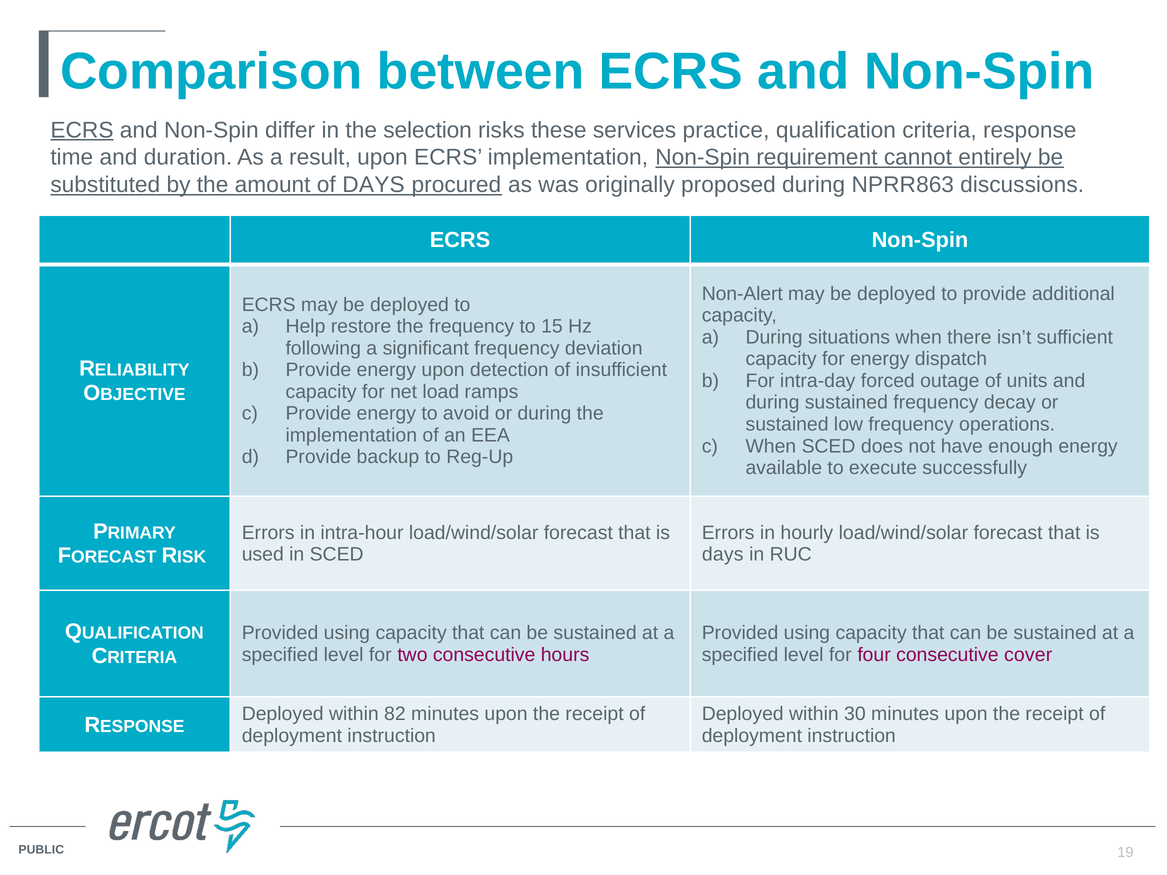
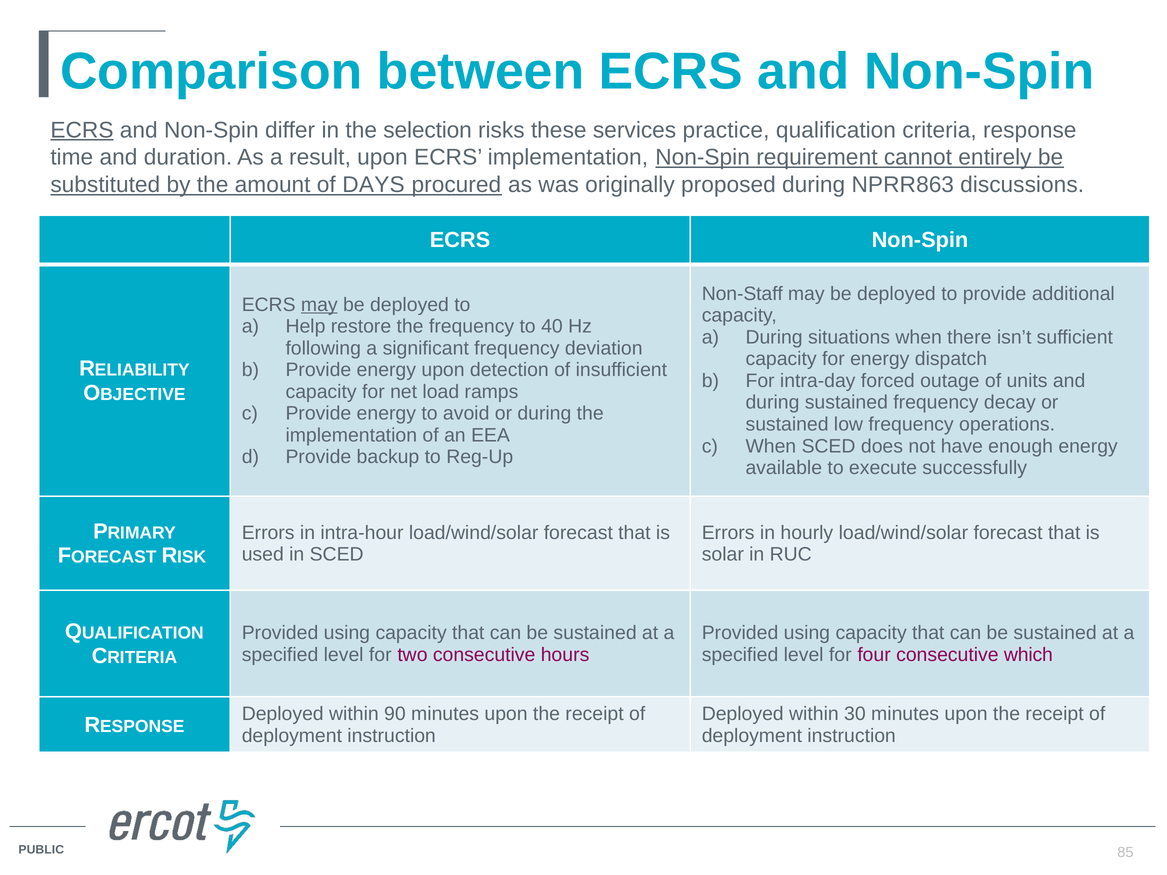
Non-Alert: Non-Alert -> Non-Staff (742, 294)
may underline: none -> present (319, 305)
15: 15 -> 40 (552, 326)
days: days -> solar (723, 555)
cover: cover -> which (1028, 655)
82: 82 -> 90 (395, 714)
19: 19 -> 85 (1125, 853)
